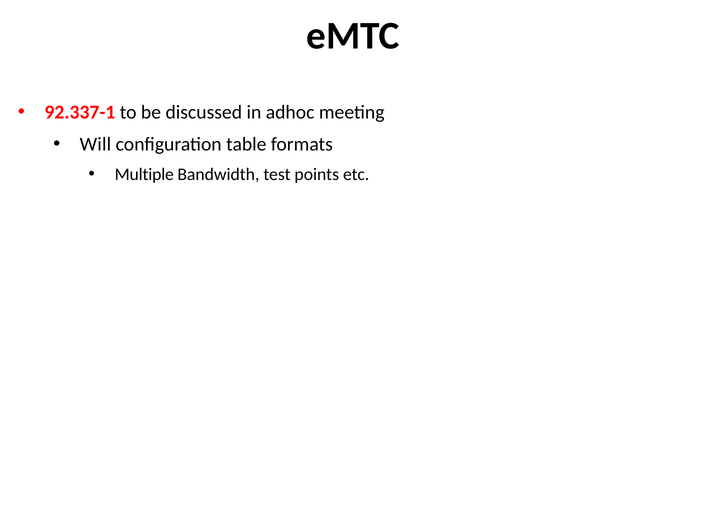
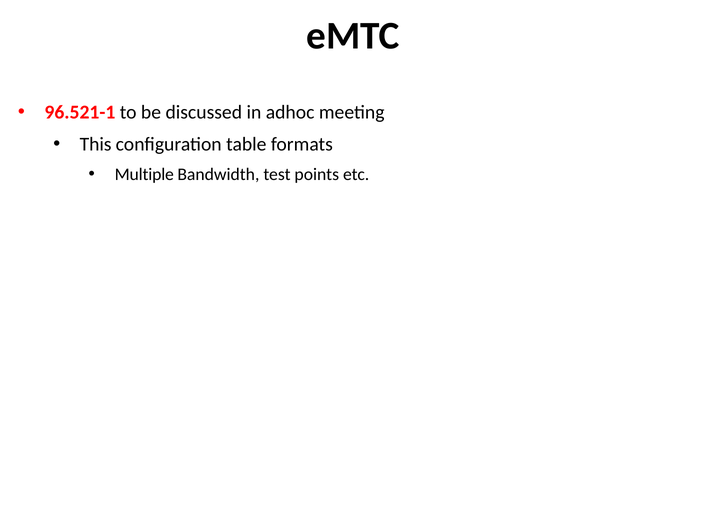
92.337-1: 92.337-1 -> 96.521-1 (80, 112)
Will: Will -> This (96, 145)
